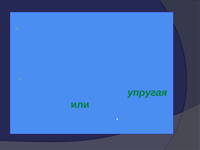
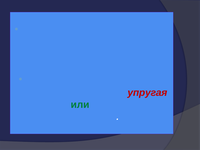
упругая colour: green -> red (147, 93)
